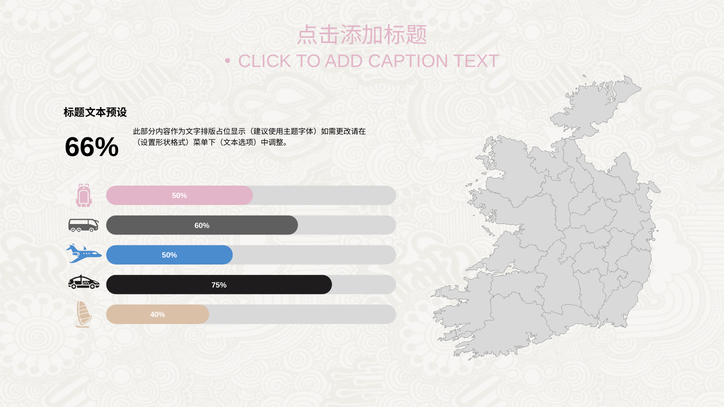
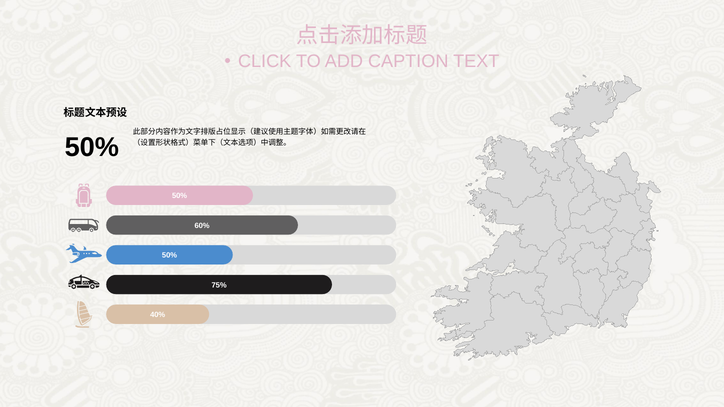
66%: 66% -> 50% (92, 147)
